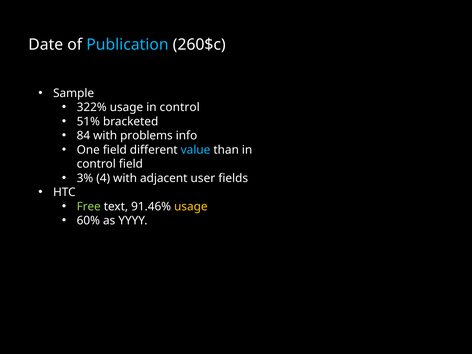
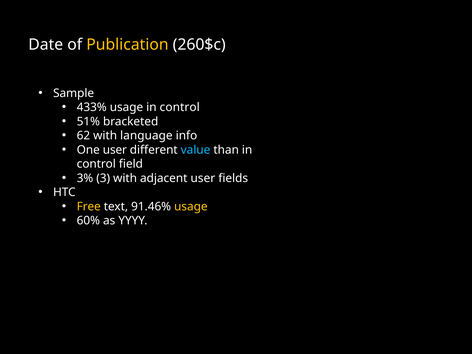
Publication colour: light blue -> yellow (127, 45)
322%: 322% -> 433% (92, 107)
84: 84 -> 62 (83, 136)
problems: problems -> language (146, 136)
One field: field -> user (115, 150)
4: 4 -> 3 (103, 178)
Free colour: light green -> yellow (89, 206)
